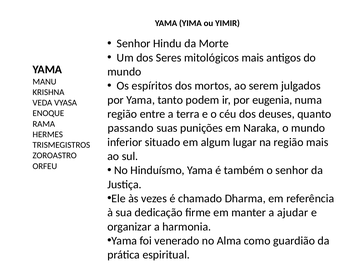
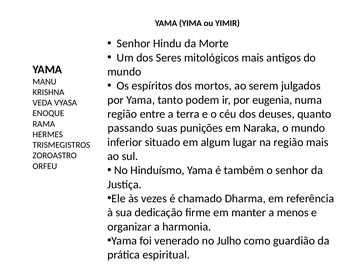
ajudar: ajudar -> menos (293, 213)
Alma: Alma -> Julho (229, 241)
